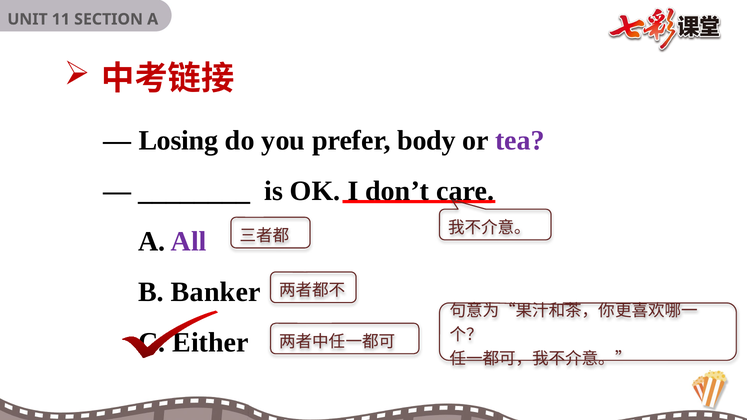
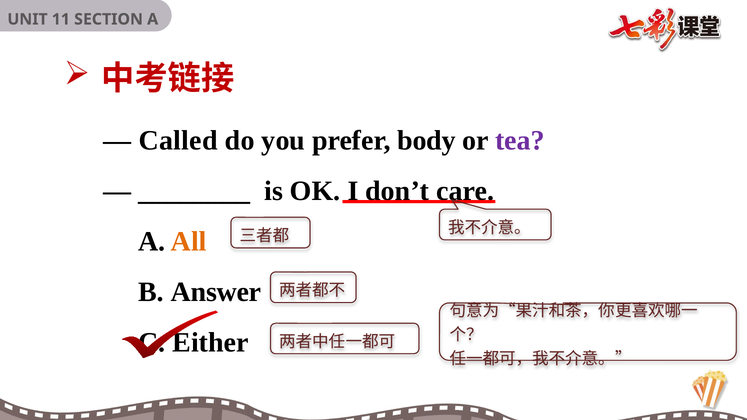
Losing: Losing -> Called (178, 141)
All colour: purple -> orange (189, 242)
Banker: Banker -> Answer (216, 292)
